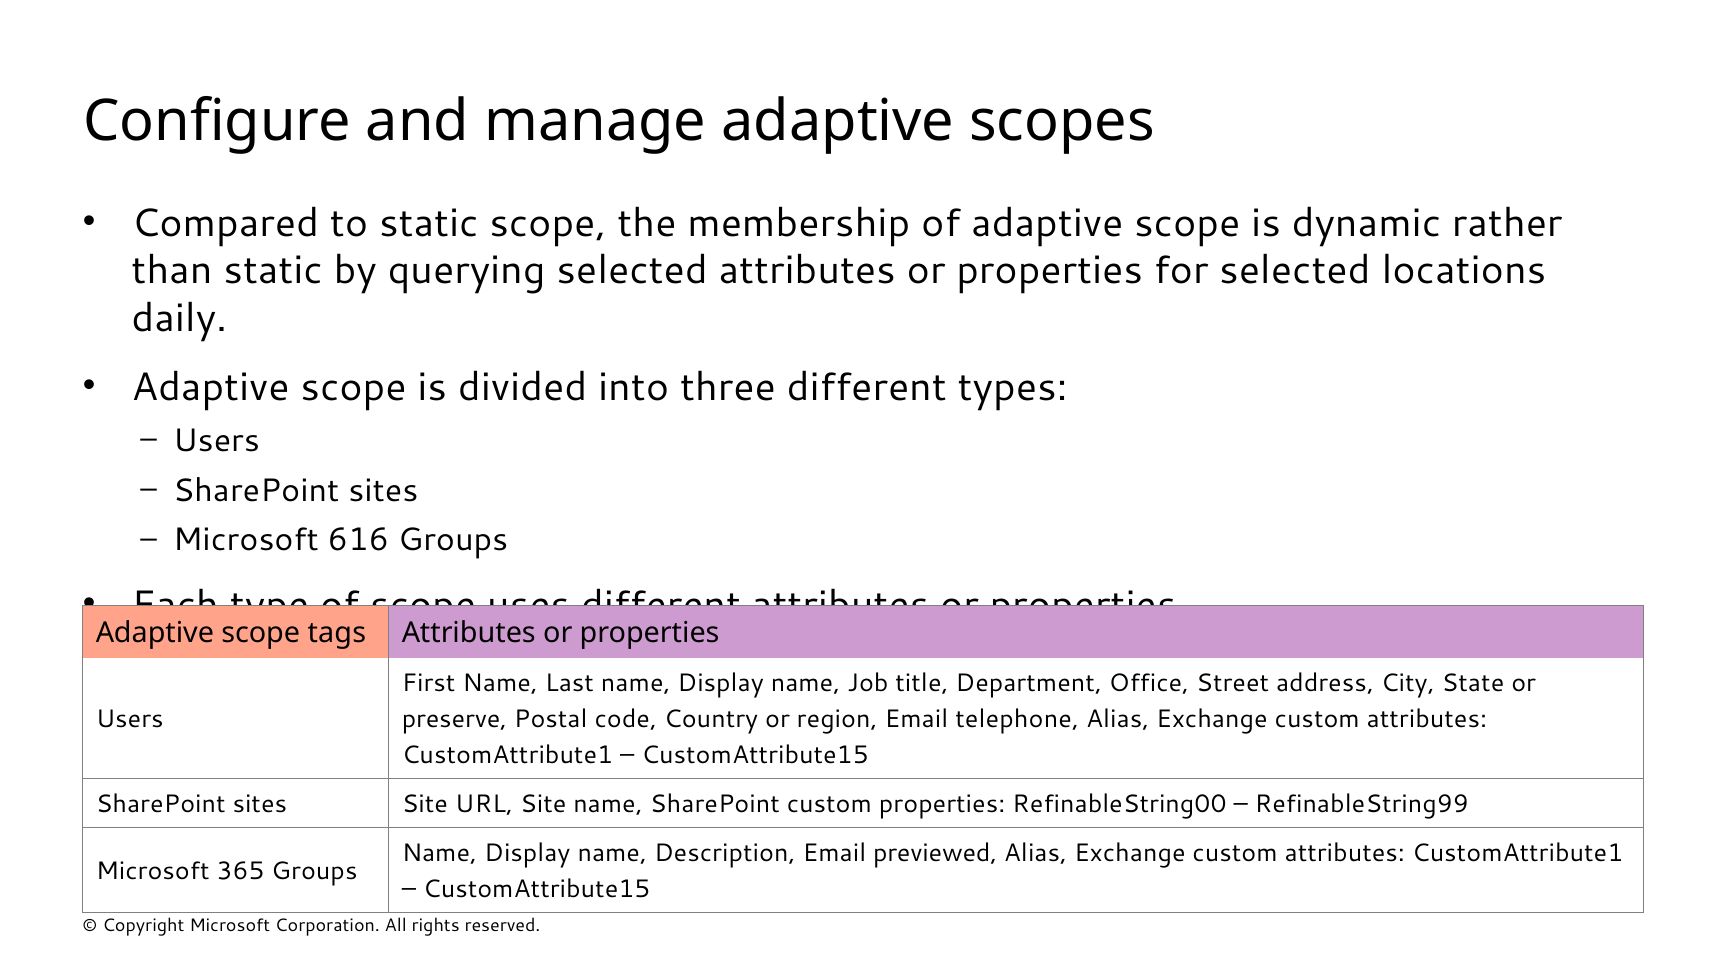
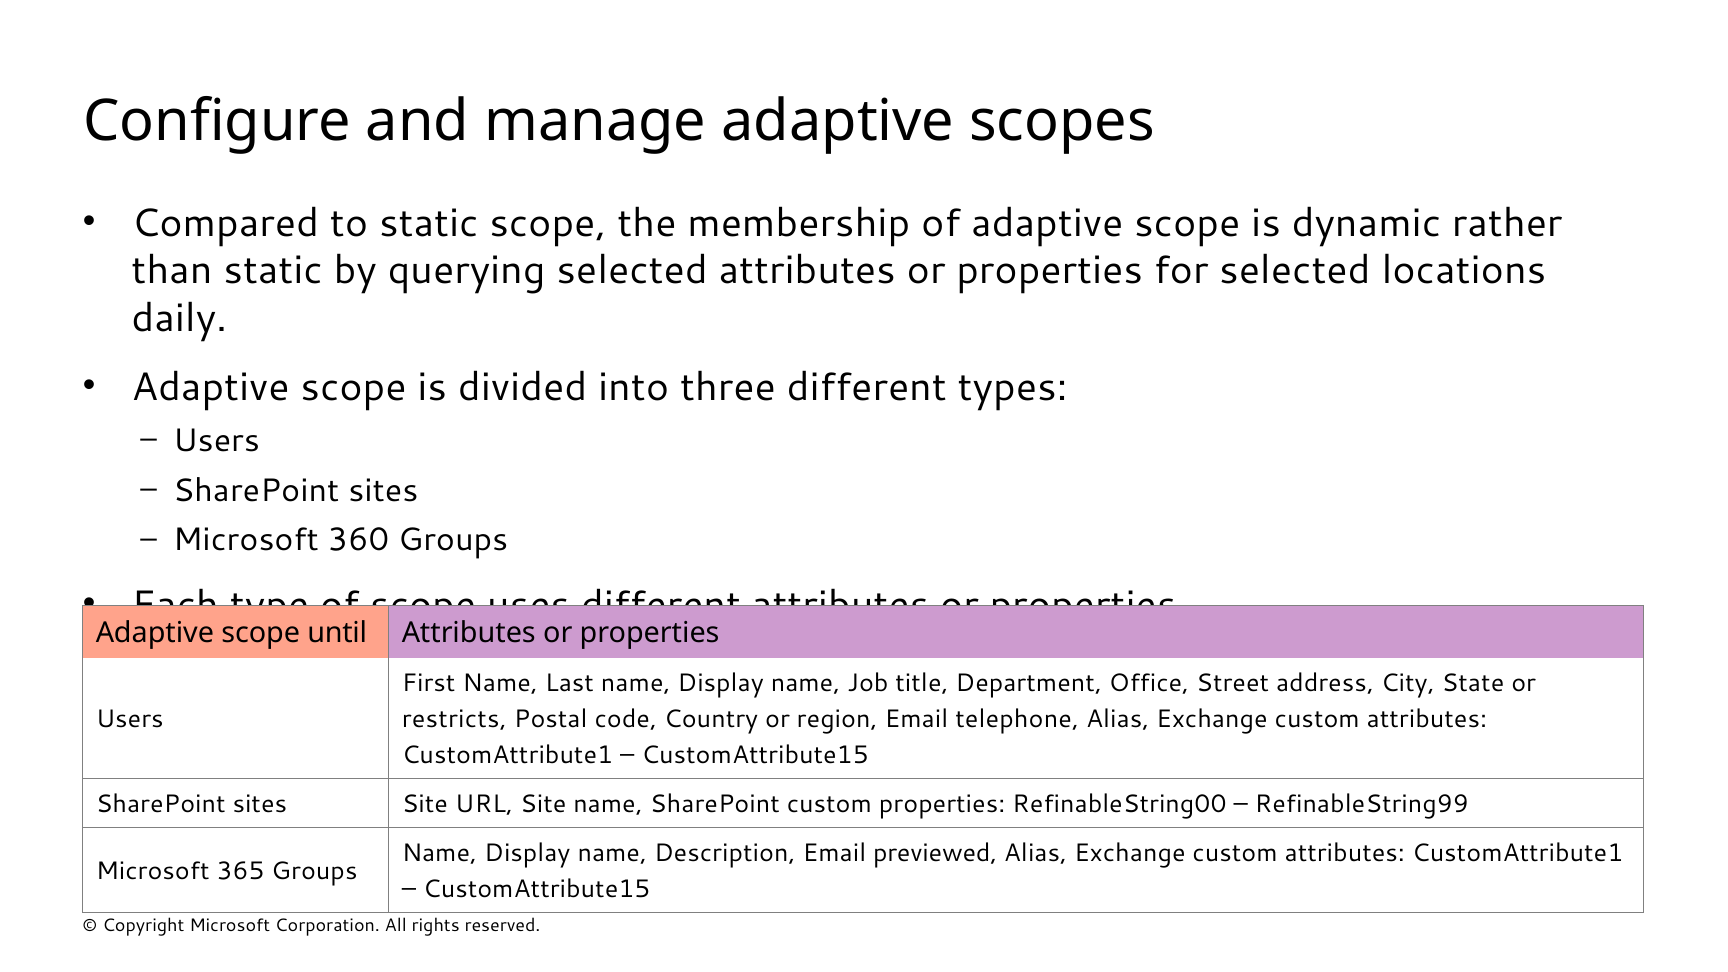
616: 616 -> 360 (358, 540)
tags: tags -> until (337, 633)
preserve: preserve -> restricts (454, 720)
